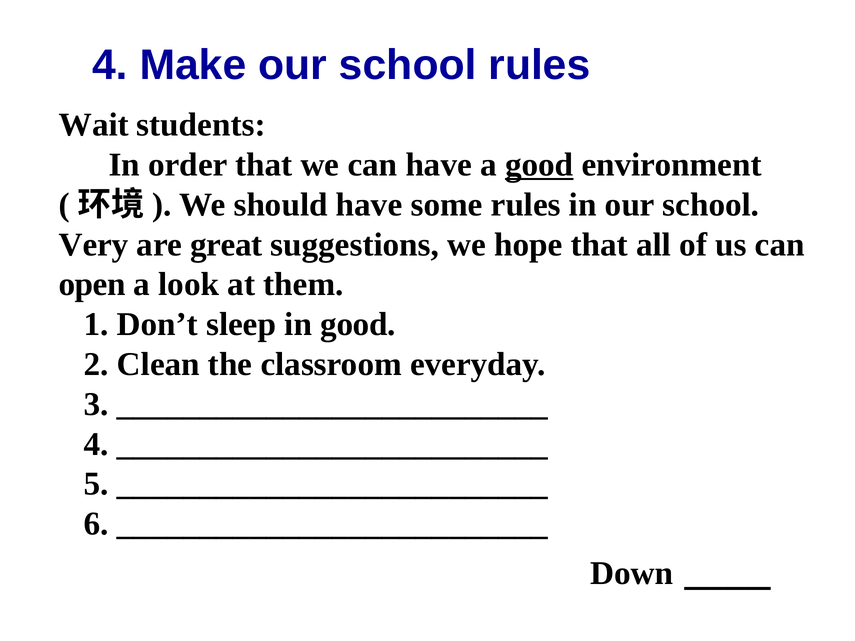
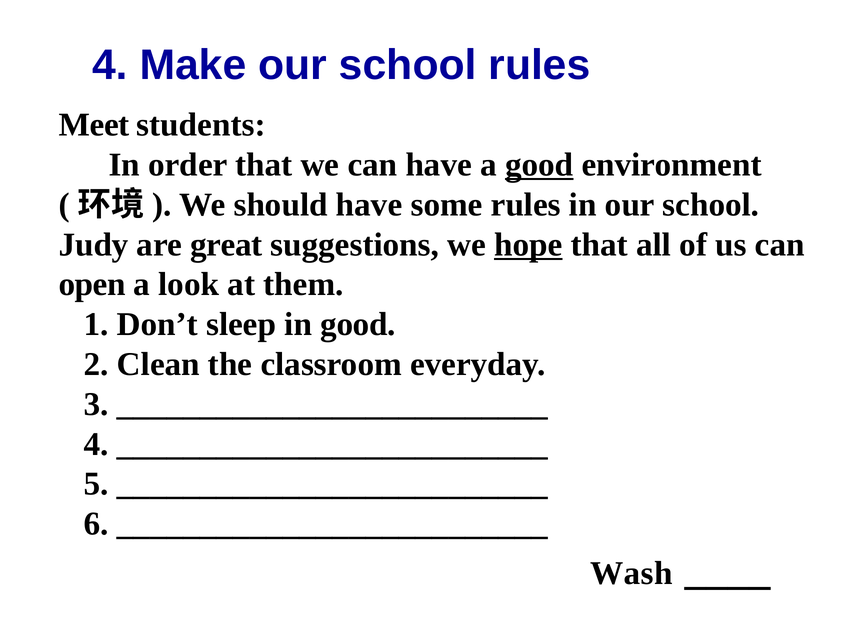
Wait: Wait -> Meet (94, 125)
Very: Very -> Judy (94, 245)
hope underline: none -> present (528, 245)
Down: Down -> Wash (631, 574)
